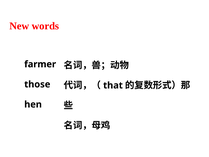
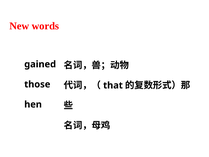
farmer: farmer -> gained (40, 64)
